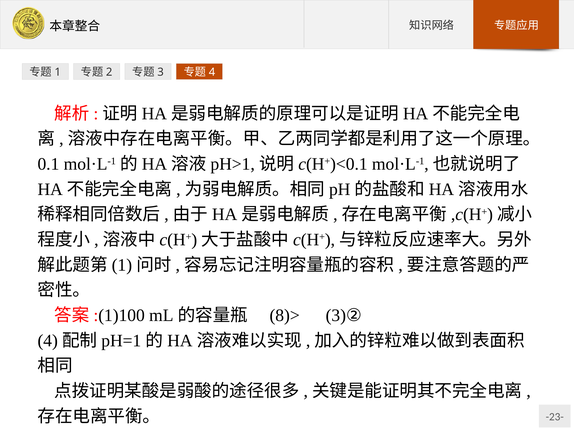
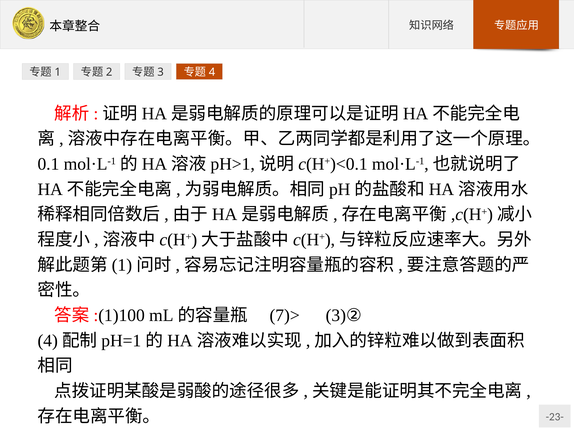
8)>: 8)> -> 7)> (285, 316)
